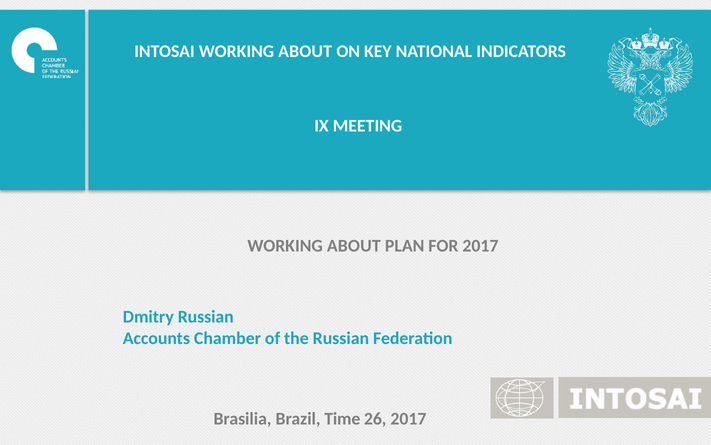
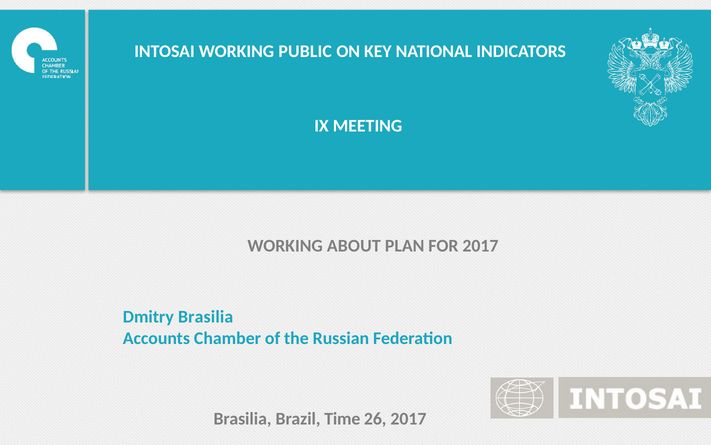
INTOSAI WORKING ABOUT: ABOUT -> PUBLIC (305, 52)
Dmitry Russian: Russian -> Brasilia (206, 317)
